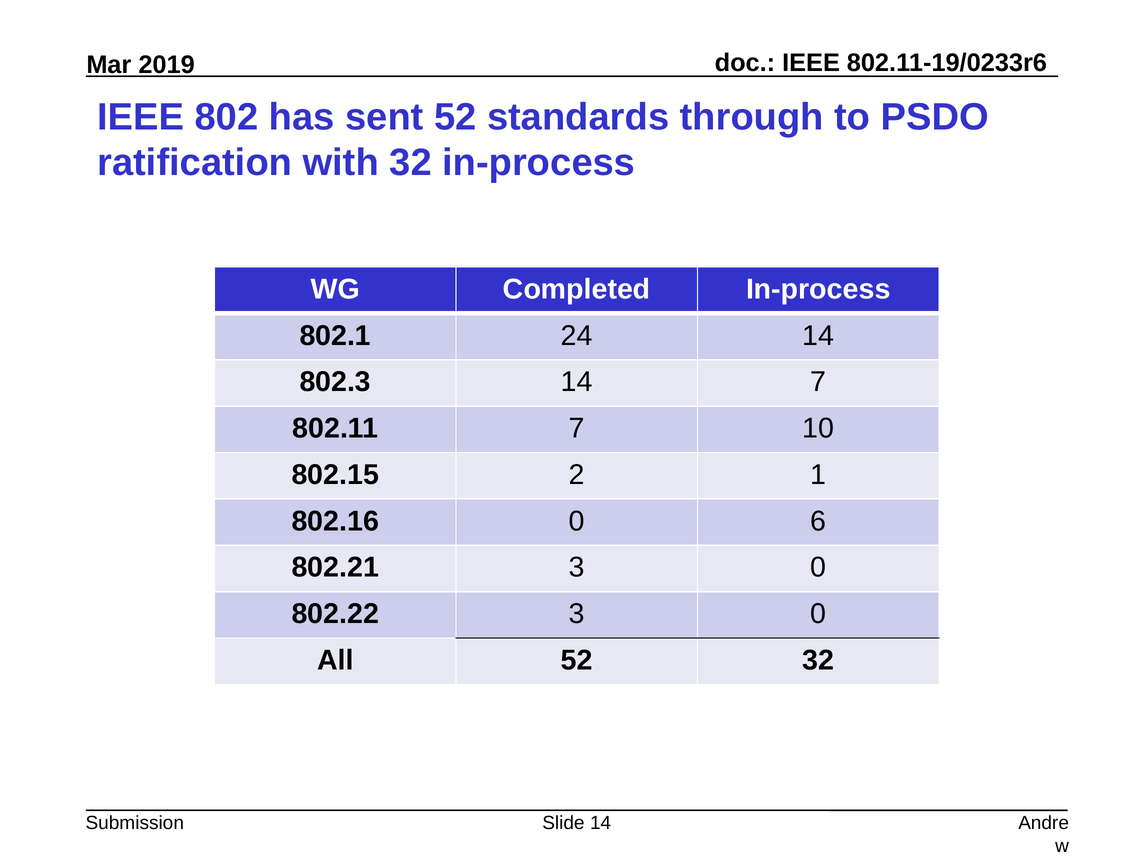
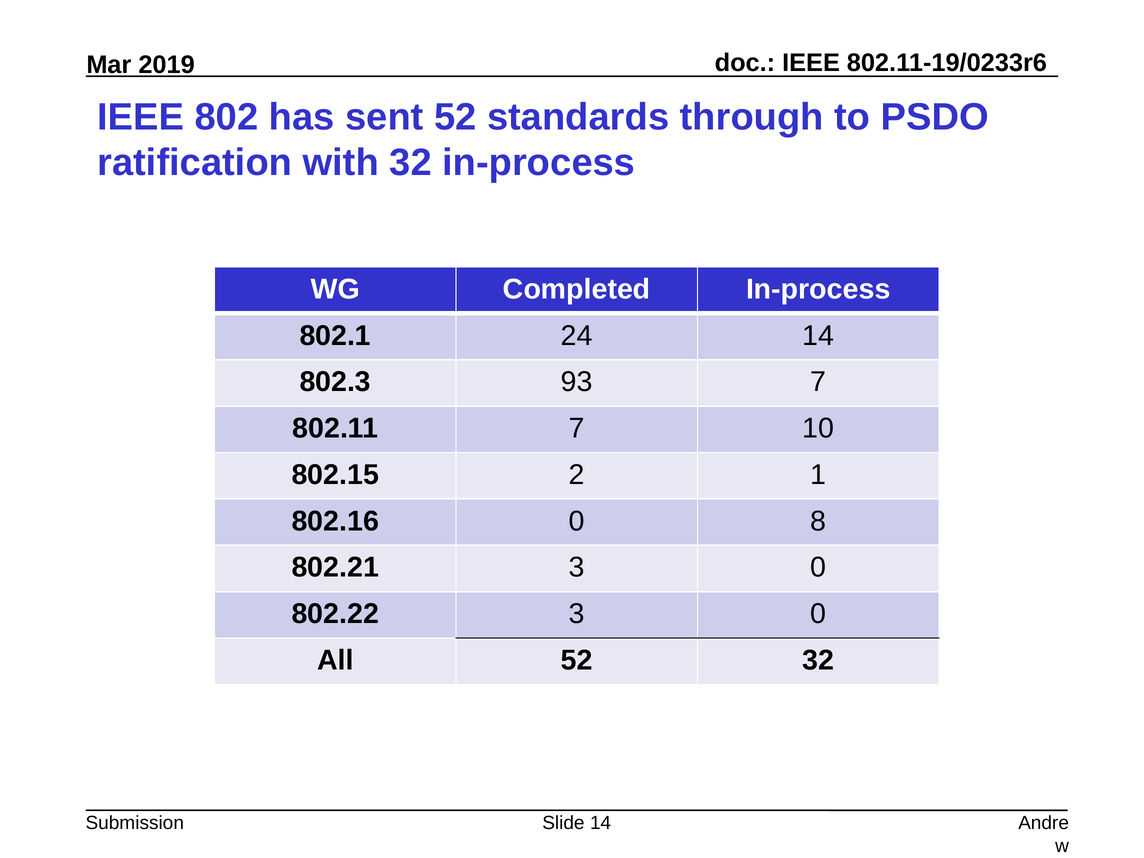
802.3 14: 14 -> 93 (577, 382)
6: 6 -> 8 (818, 521)
